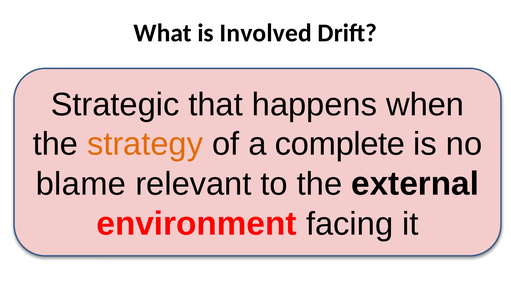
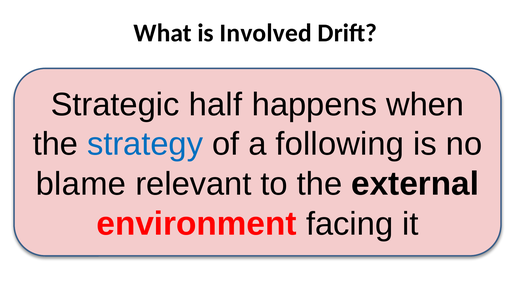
that: that -> half (215, 104)
strategy colour: orange -> blue (145, 144)
complete: complete -> following (340, 144)
